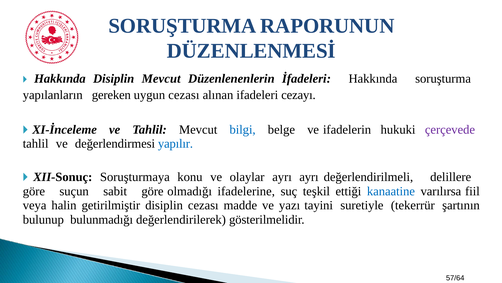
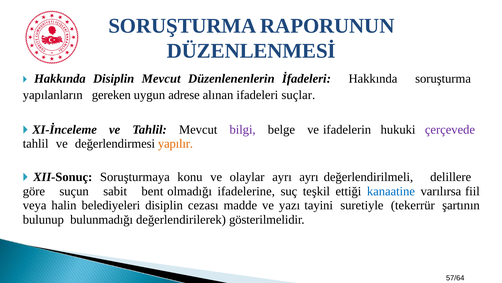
uygun cezası: cezası -> adrese (184, 95)
cezayı: cezayı -> suçlar (298, 95)
bilgi colour: blue -> purple (243, 129)
yapılır colour: blue -> orange (175, 144)
sabit göre: göre -> bent (152, 191)
getirilmiştir: getirilmiştir -> belediyeleri (111, 205)
